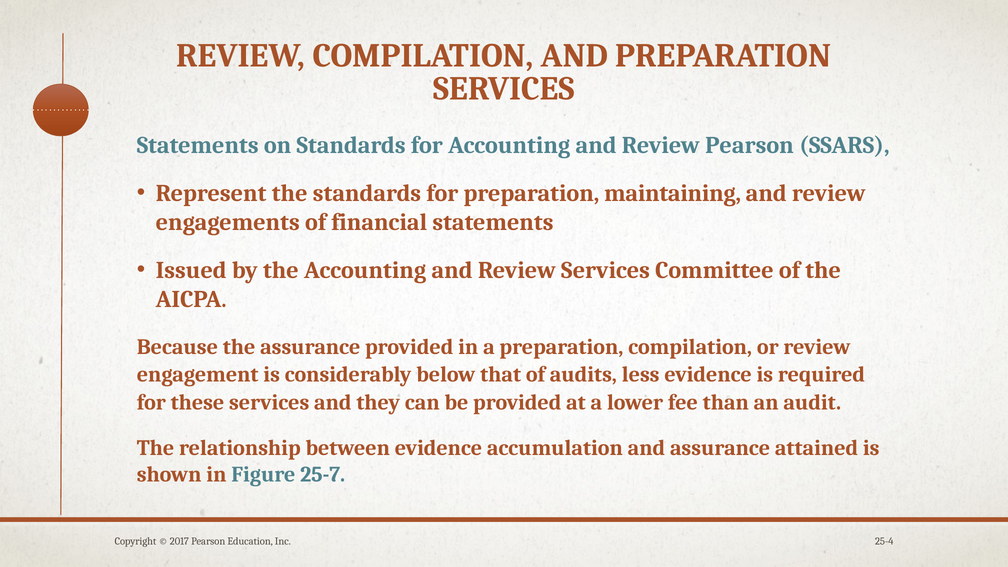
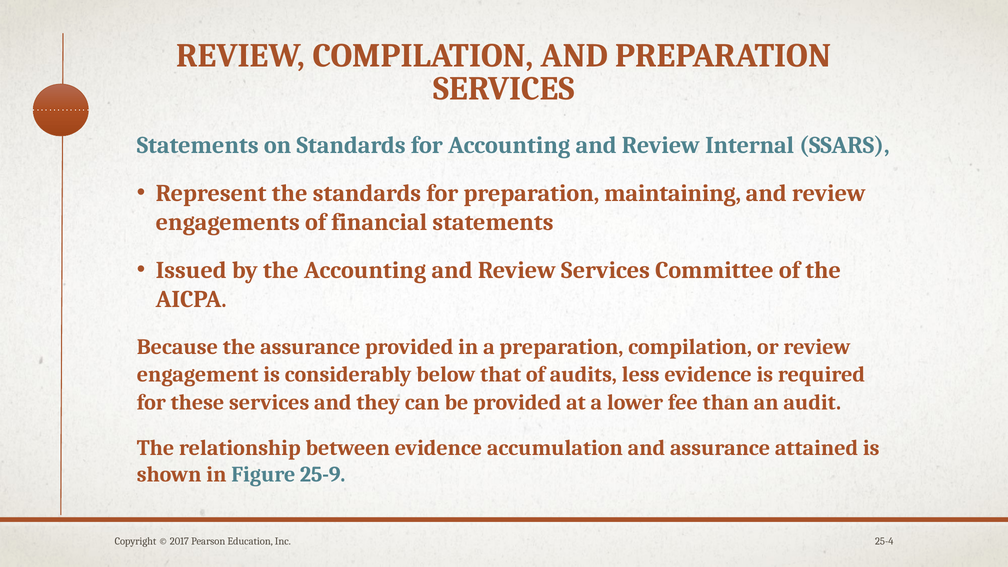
Review Pearson: Pearson -> Internal (750, 145)
25-7: 25-7 -> 25-9 (323, 474)
